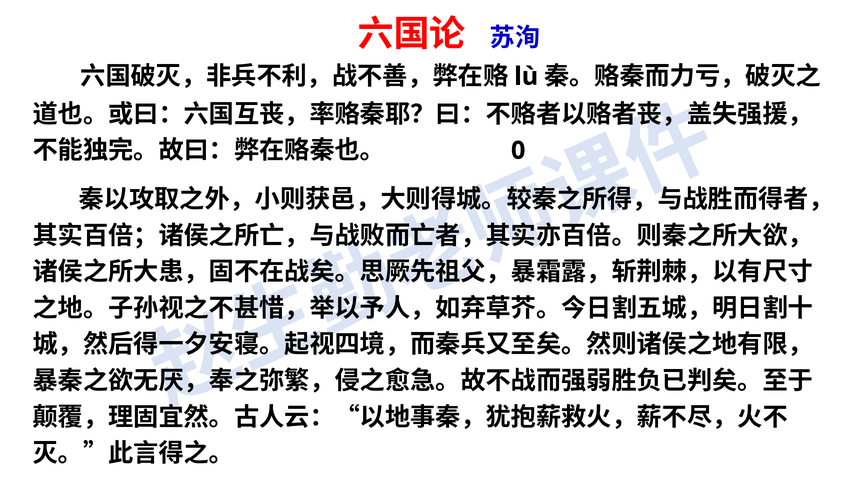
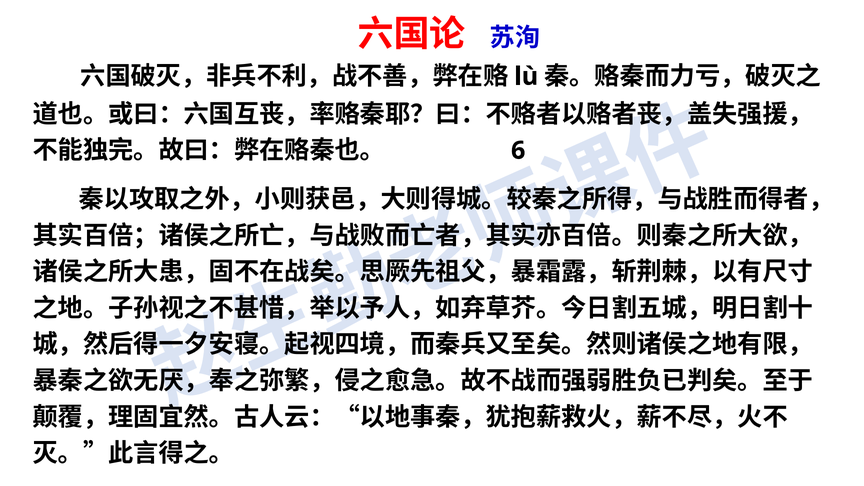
0: 0 -> 6 (518, 150)
